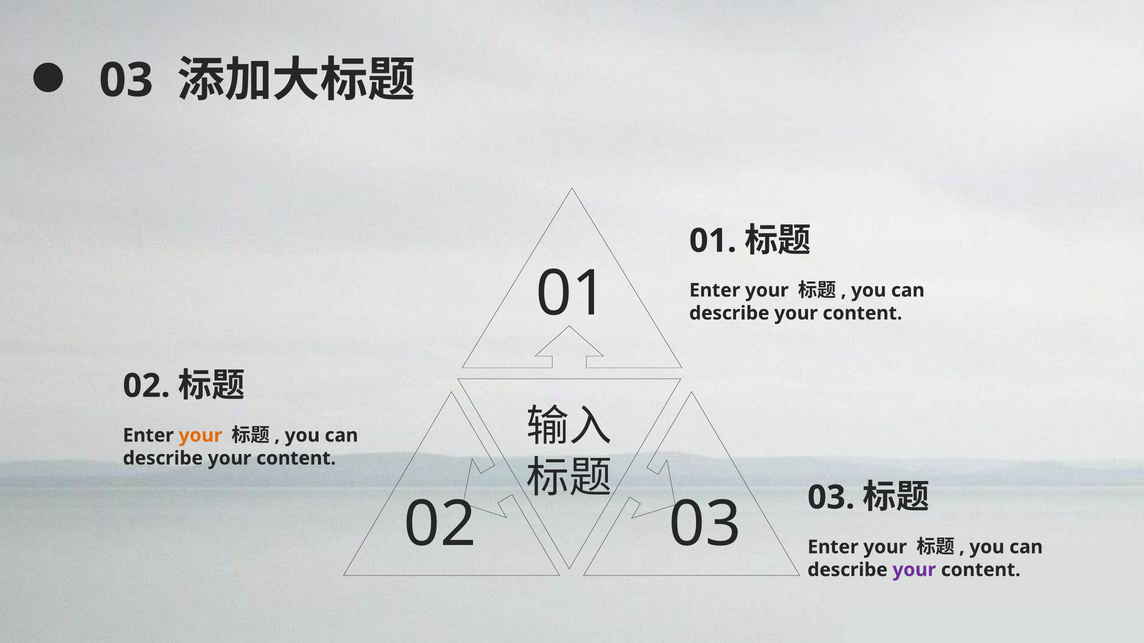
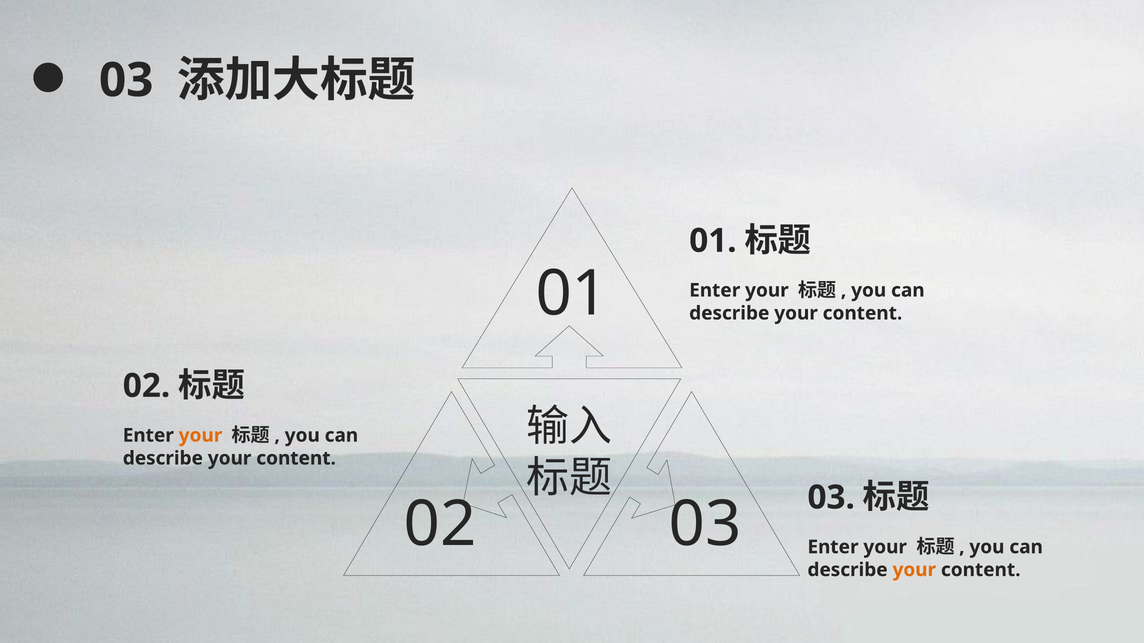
your colour: purple -> orange (914, 570)
